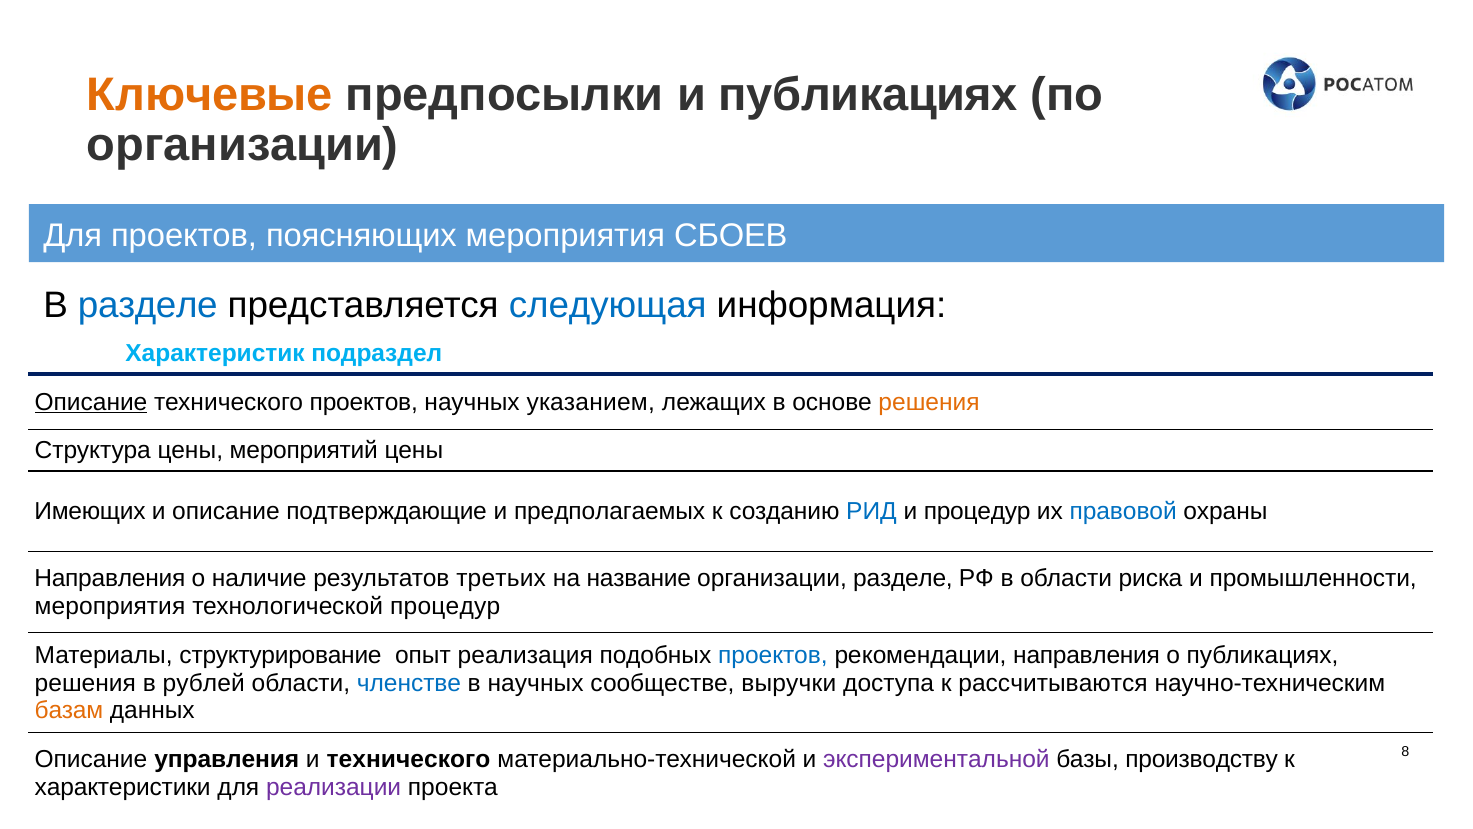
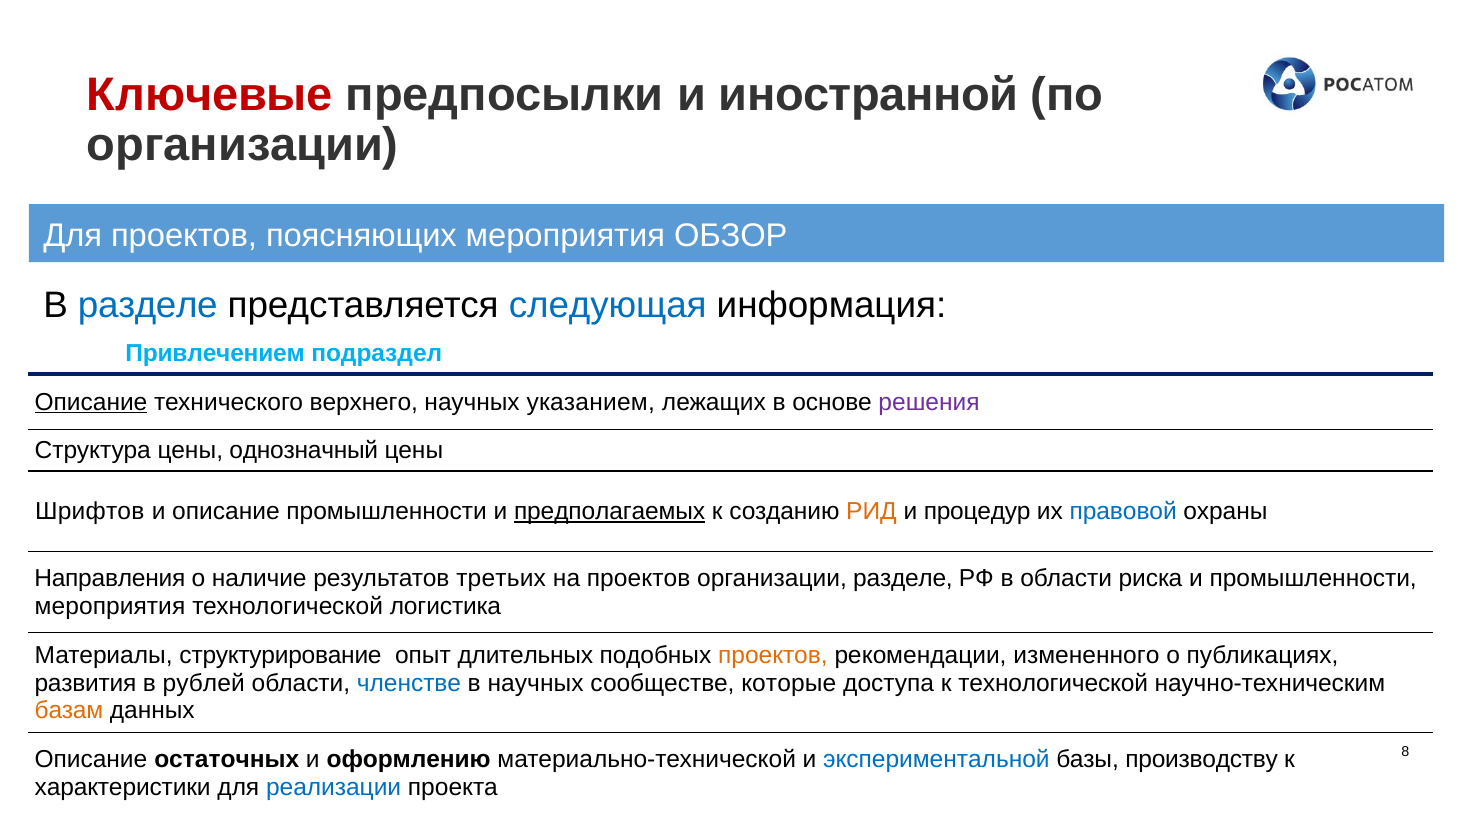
Ключевые colour: orange -> red (210, 95)
и публикациях: публикациях -> иностранной (869, 95)
СБОЕВ: СБОЕВ -> ОБЗОР (731, 236)
Характеристик: Характеристик -> Привлечением (215, 354)
технического проектов: проектов -> верхнего (364, 402)
решения colour: orange -> purple (929, 402)
мероприятий: мероприятий -> однозначный (304, 451)
Имеющих: Имеющих -> Шрифтов (90, 512)
описание подтверждающие: подтверждающие -> промышленности (387, 512)
предполагаемых underline: none -> present (610, 512)
РИД colour: blue -> orange (872, 512)
на название: название -> проектов (639, 579)
технологической процедур: процедур -> логистика (445, 607)
реализация: реализация -> длительных (525, 656)
проектов colour: blue -> orange (773, 656)
рекомендации направления: направления -> измененного (1086, 656)
решения: решения -> развития (85, 683)
выручки: выручки -> которые (789, 683)
к рассчитываются: рассчитываются -> технологической (1053, 683)
управления: управления -> остаточных (227, 760)
и технического: технического -> оформлению (409, 760)
экспериментальной colour: purple -> blue (936, 760)
реализации colour: purple -> blue (334, 787)
